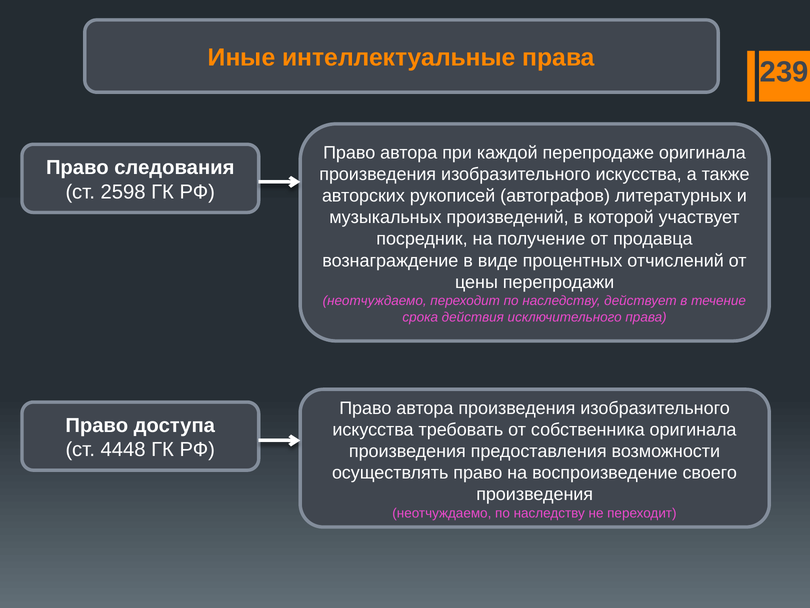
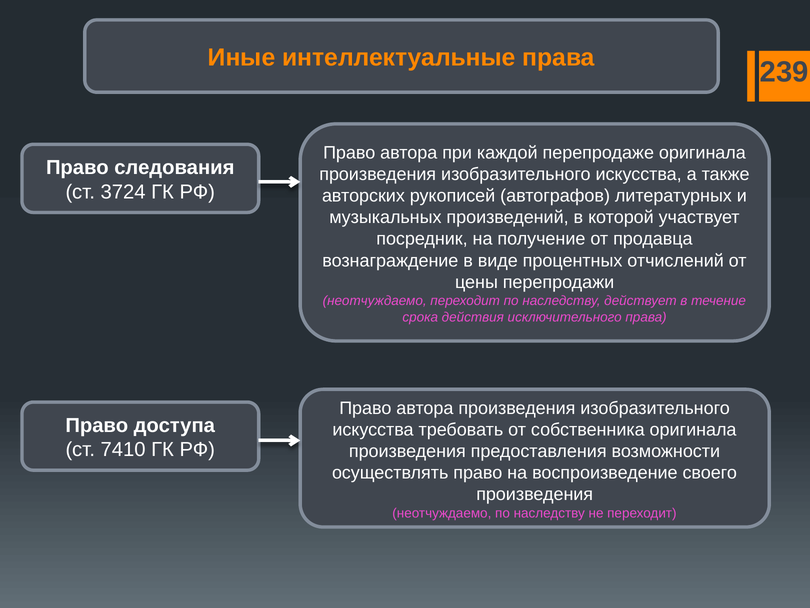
2598: 2598 -> 3724 (123, 192)
4448: 4448 -> 7410 (123, 449)
